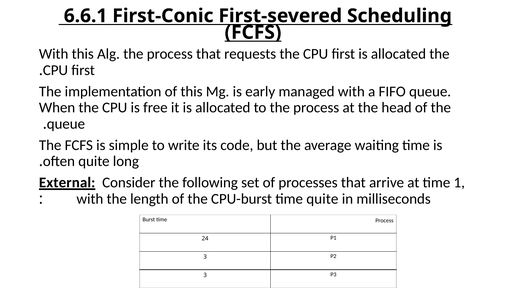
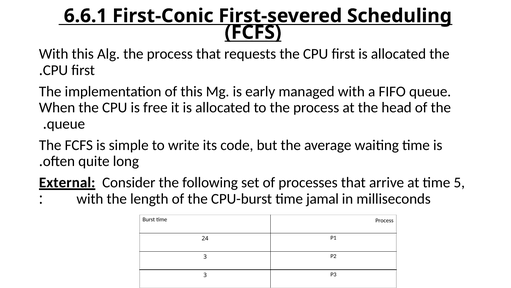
1: 1 -> 5 (459, 182)
time quite: quite -> jamal (323, 198)
